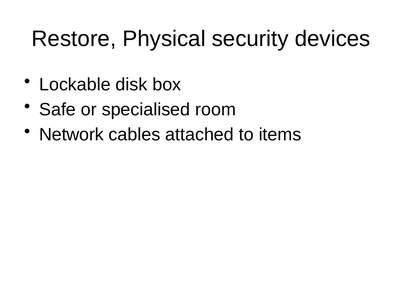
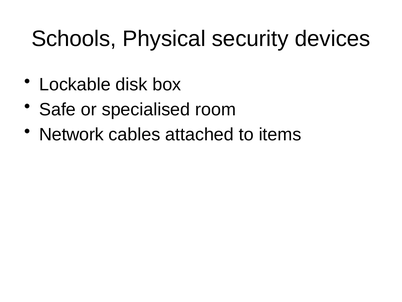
Restore: Restore -> Schools (74, 39)
